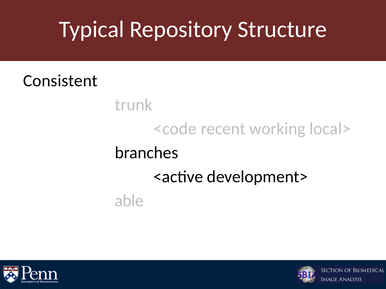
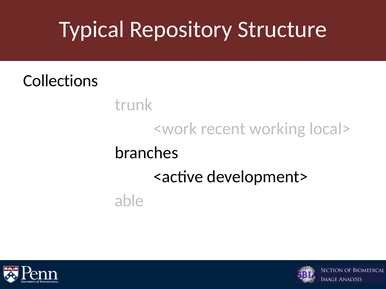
Consistent: Consistent -> Collections (61, 81)
<code: <code -> <work (175, 129)
